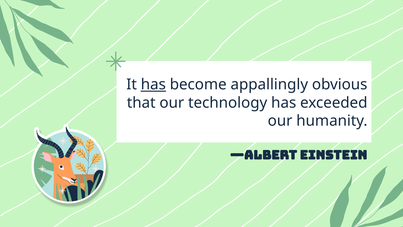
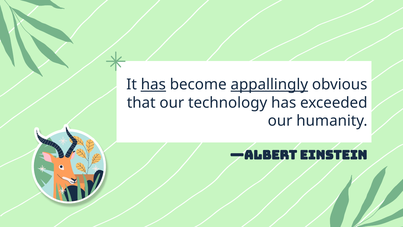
appallingly underline: none -> present (269, 85)
